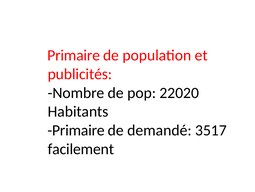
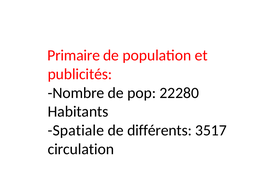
22020: 22020 -> 22280 (179, 92)
Primaire: Primaire -> Spatiale (76, 130)
demandé: demandé -> différents (159, 130)
facilement: facilement -> circulation (81, 149)
